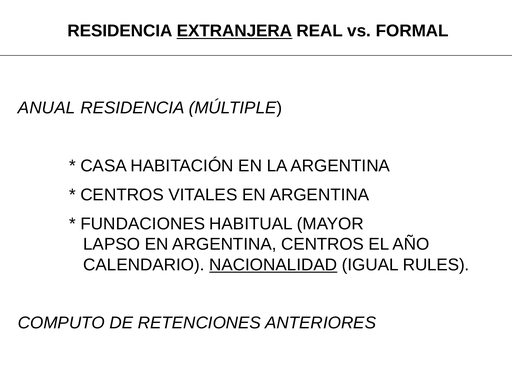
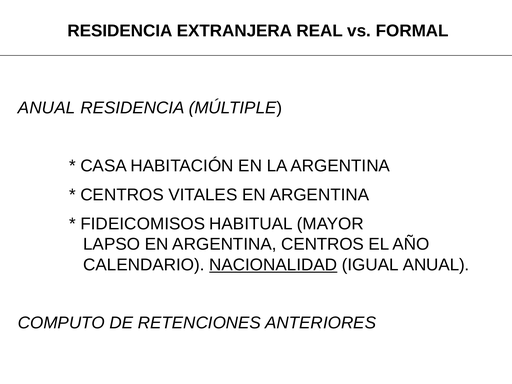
EXTRANJERA underline: present -> none (234, 31)
FUNDACIONES: FUNDACIONES -> FIDEICOMISOS (143, 224)
IGUAL RULES: RULES -> ANUAL (436, 265)
